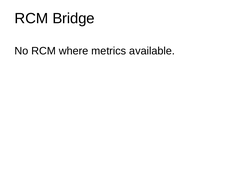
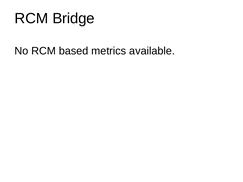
where: where -> based (74, 51)
